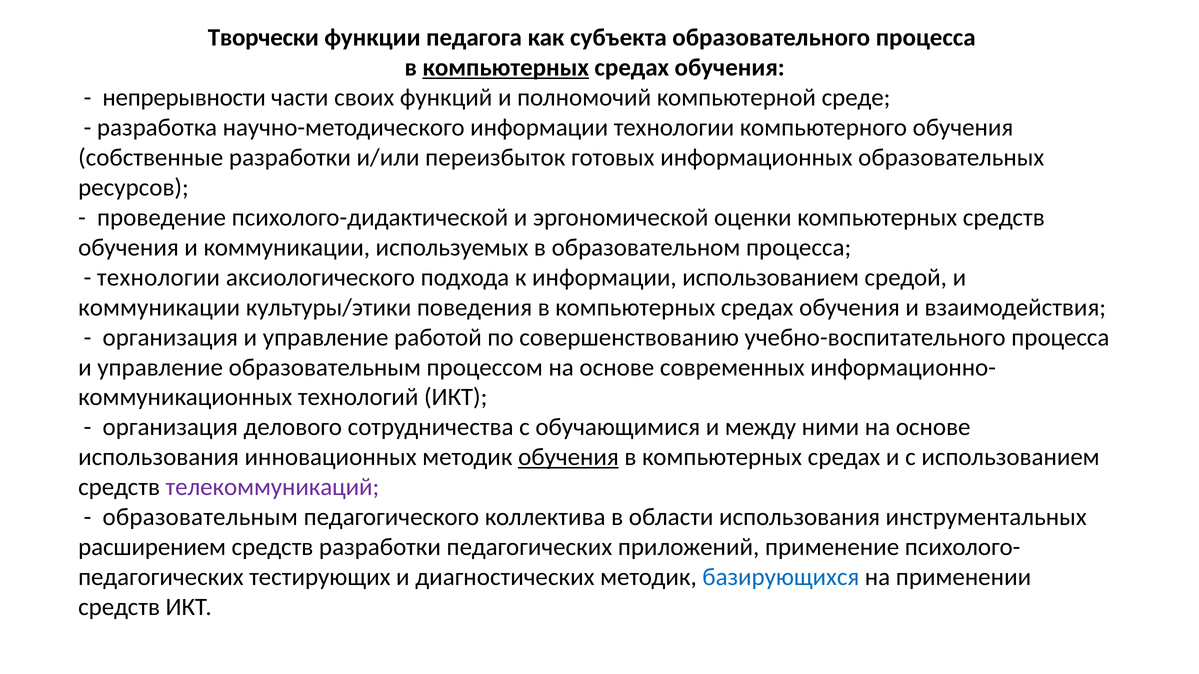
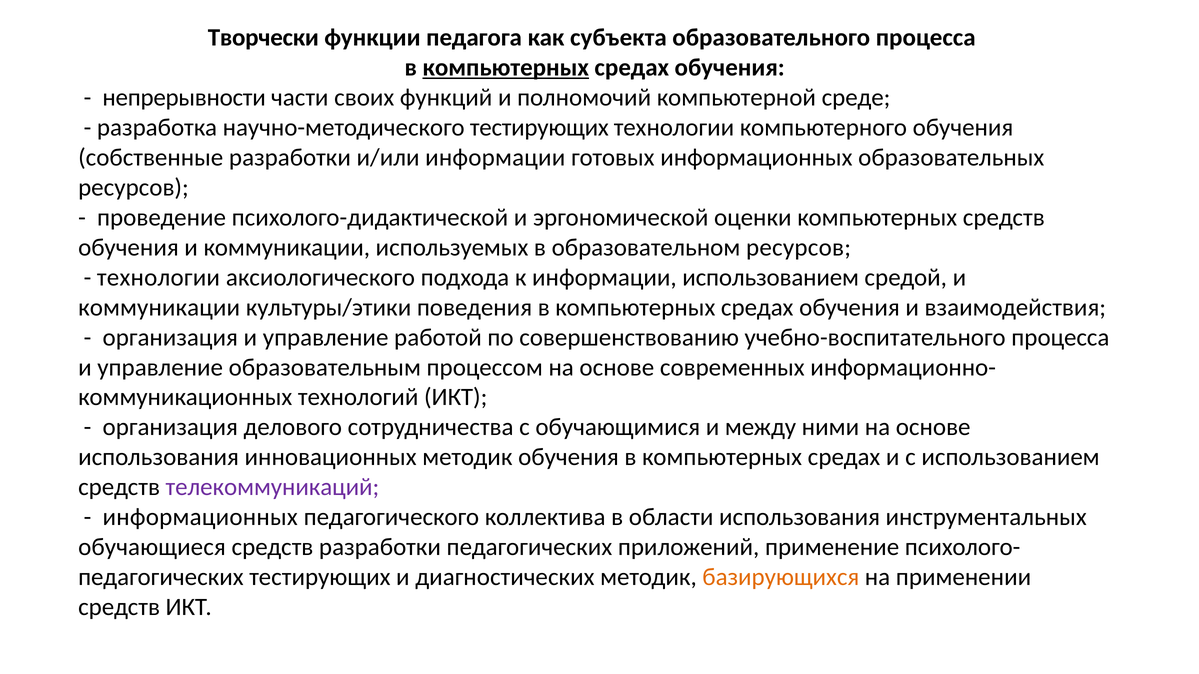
научно-методического информации: информации -> тестирующих (539, 128)
и/или переизбыток: переизбыток -> информации (495, 158)
образовательном процесса: процесса -> ресурсов (799, 248)
обучения underline: present -> none (568, 457)
образовательным: образовательным -> информационных (200, 517)
расширением: расширением -> обучающиеся (152, 547)
базирующихся colour: blue -> orange (781, 577)
